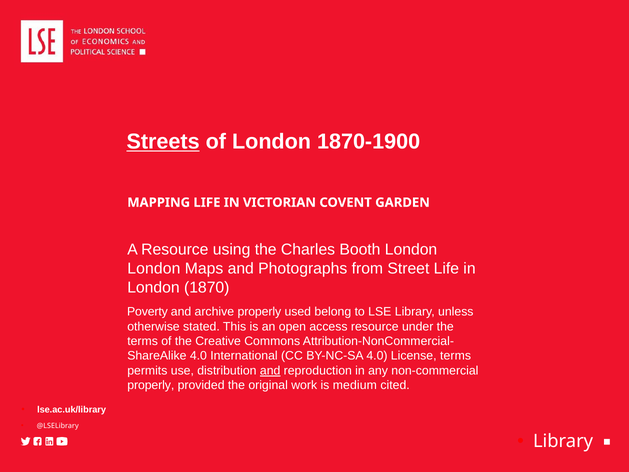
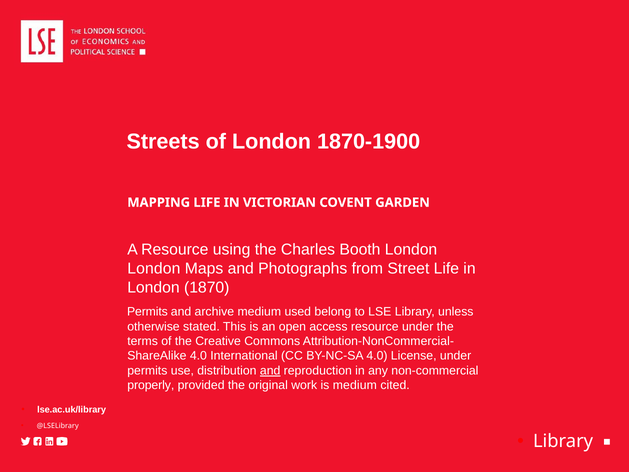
Streets underline: present -> none (163, 142)
Poverty: Poverty -> Permits (147, 312)
archive properly: properly -> medium (259, 312)
License terms: terms -> under (456, 356)
